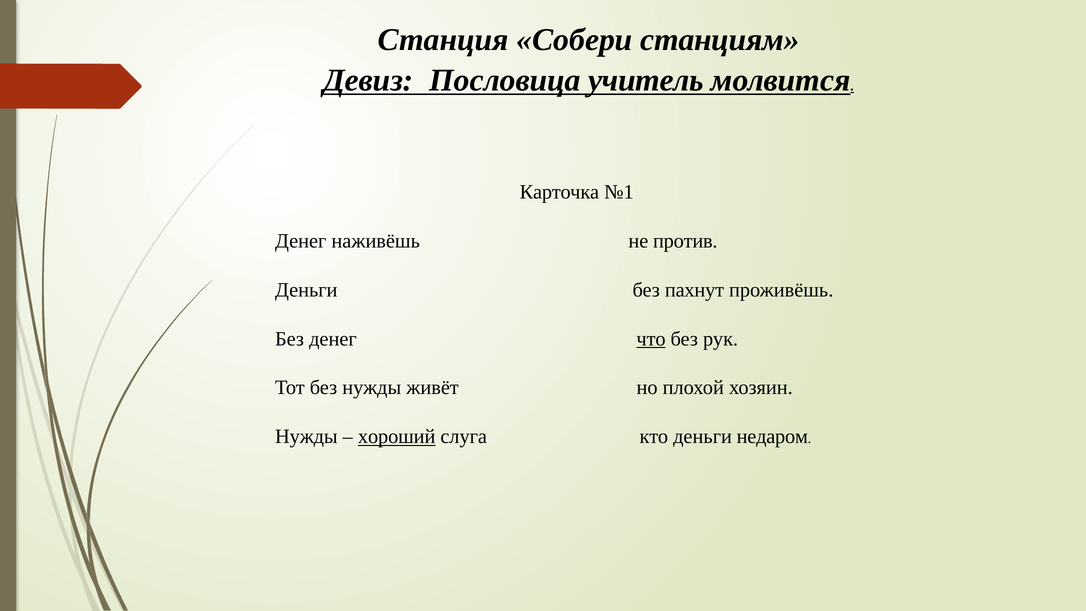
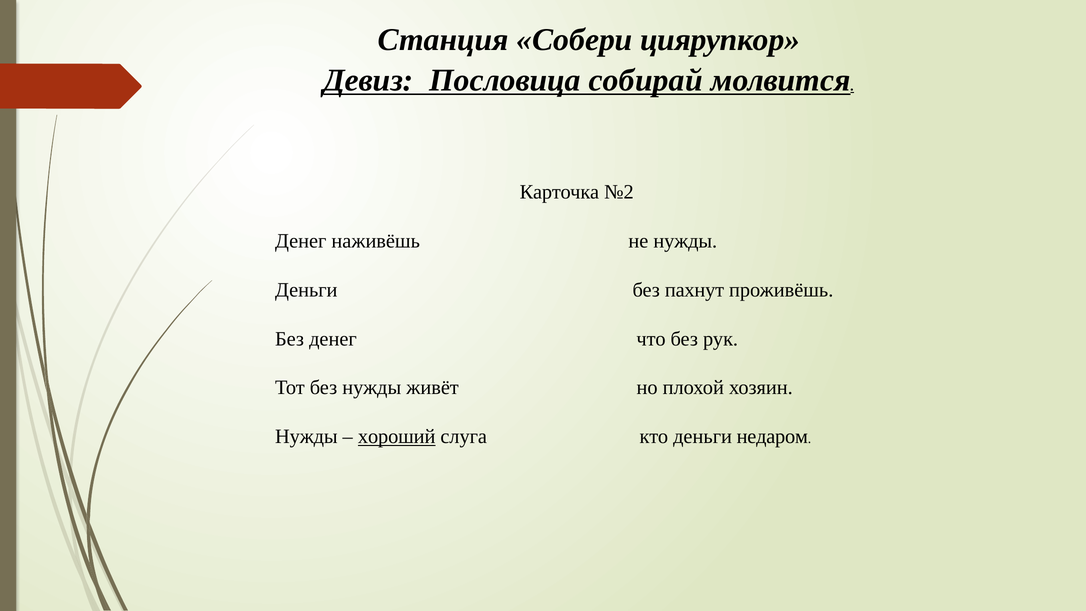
станциям: станциям -> циярупкор (720, 40)
учитель: учитель -> собирай (646, 80)
№1: №1 -> №2 (619, 192)
не против: против -> нужды (685, 241)
что underline: present -> none (651, 339)
